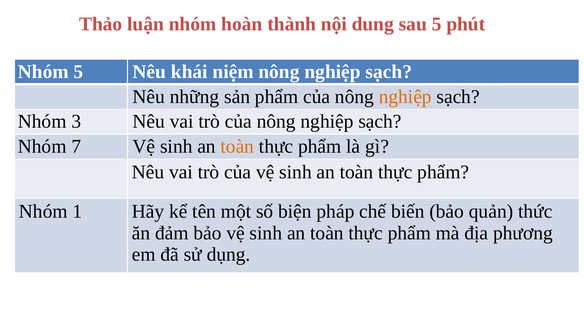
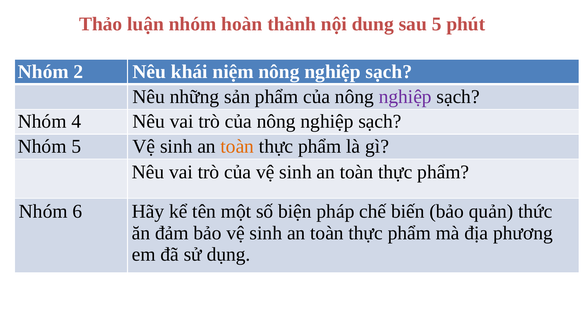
Nhóm 5: 5 -> 2 (78, 72)
nghiệp colour: orange -> purple (405, 97)
3: 3 -> 4 (76, 122)
Nhóm 7: 7 -> 5 (76, 147)
1: 1 -> 6 (77, 212)
